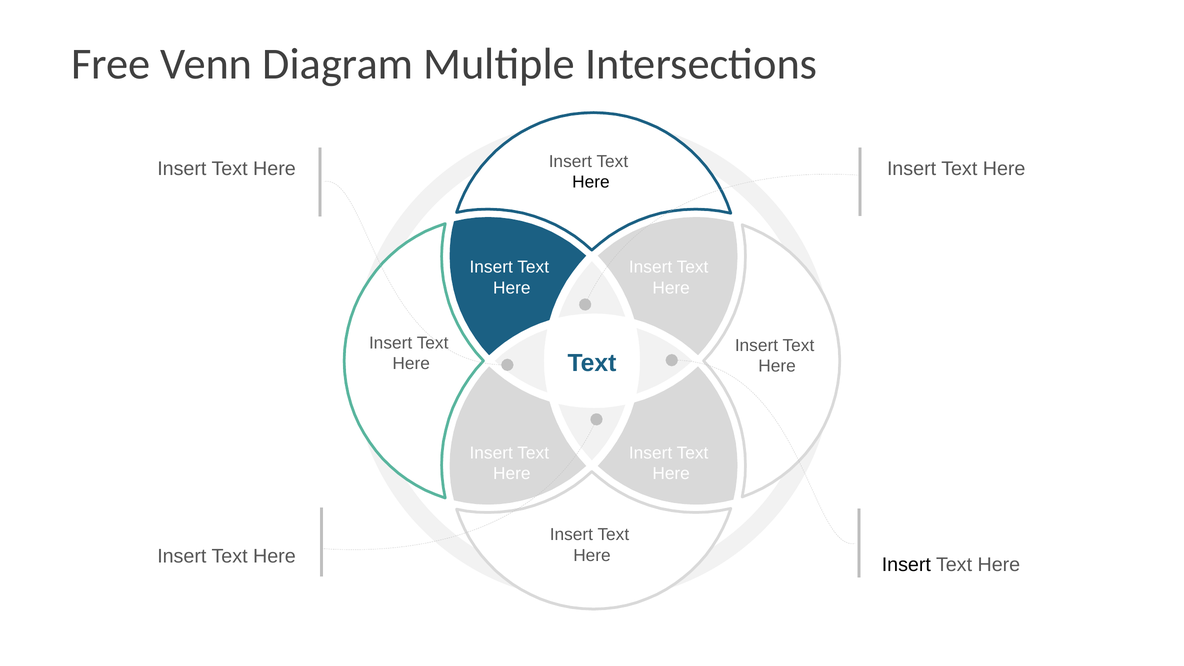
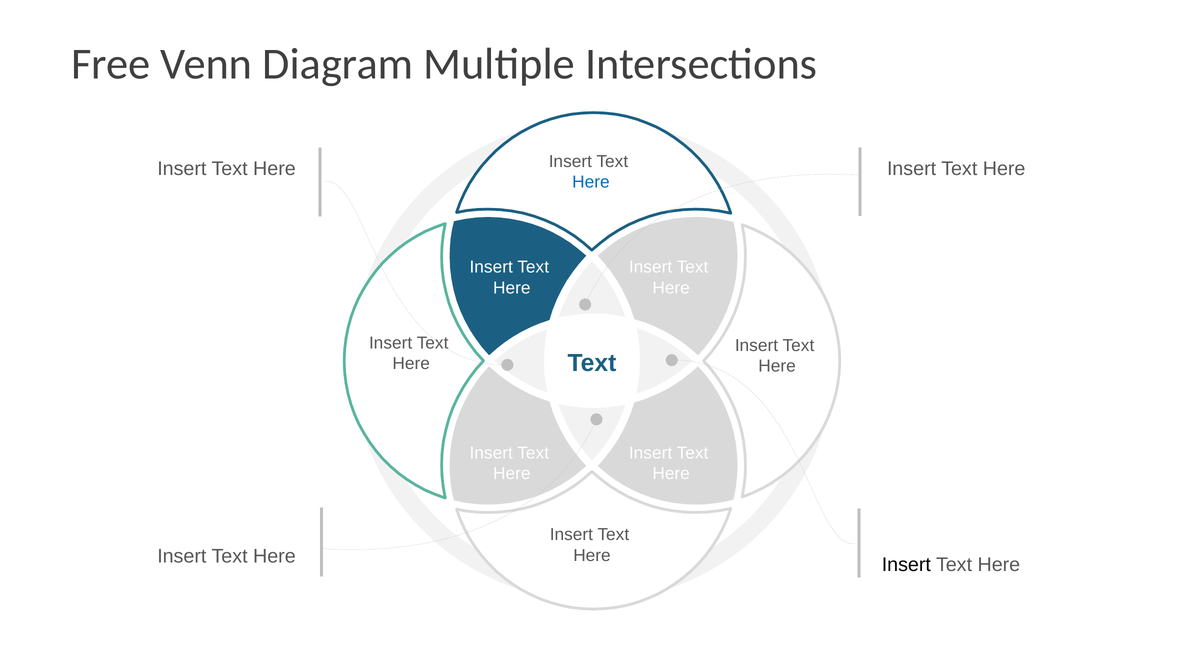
Here colour: black -> blue (591, 182)
